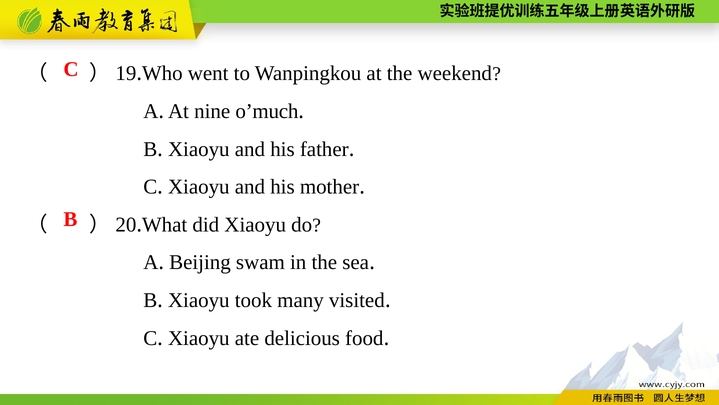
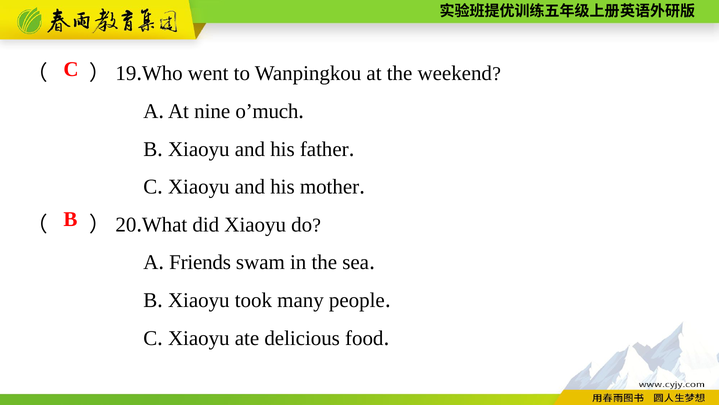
Beijing: Beijing -> Friends (200, 262)
visited: visited -> people (357, 300)
